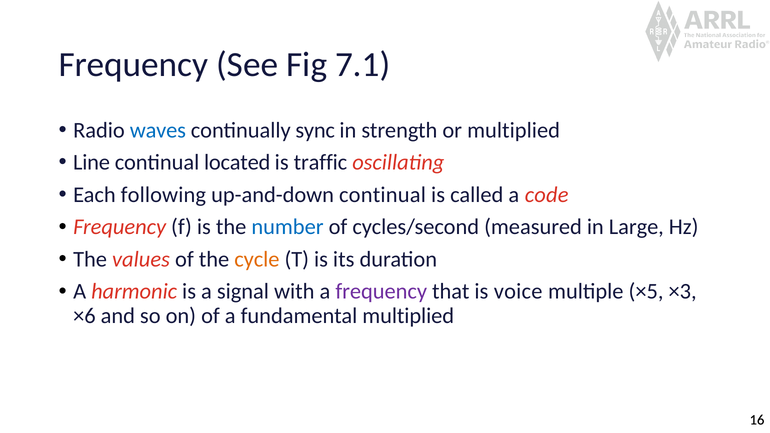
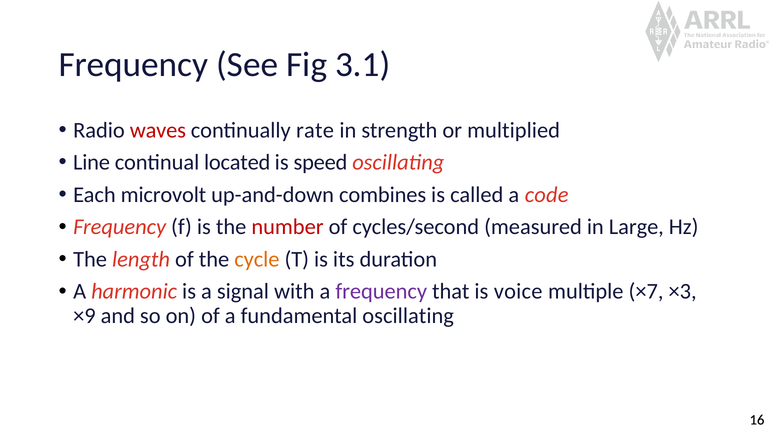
7.1: 7.1 -> 3.1 (363, 65)
waves colour: blue -> red (158, 130)
sync: sync -> rate (315, 130)
traffic: traffic -> speed (320, 162)
following: following -> microvolt (163, 195)
up-and-down continual: continual -> combines (383, 195)
number colour: blue -> red (287, 227)
values: values -> length (141, 259)
×5: ×5 -> ×7 (646, 292)
×6: ×6 -> ×9 (84, 316)
fundamental multiplied: multiplied -> oscillating (408, 316)
